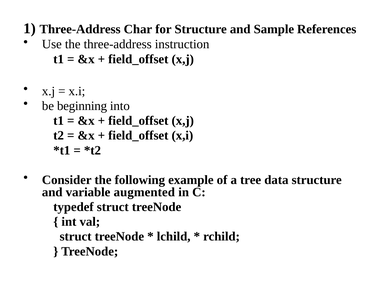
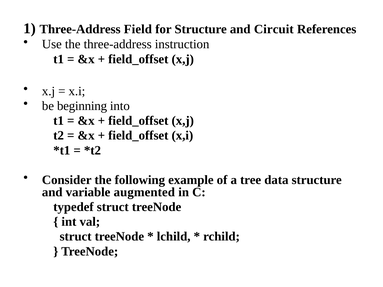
Char: Char -> Field (138, 29)
Sample: Sample -> Circuit (274, 29)
